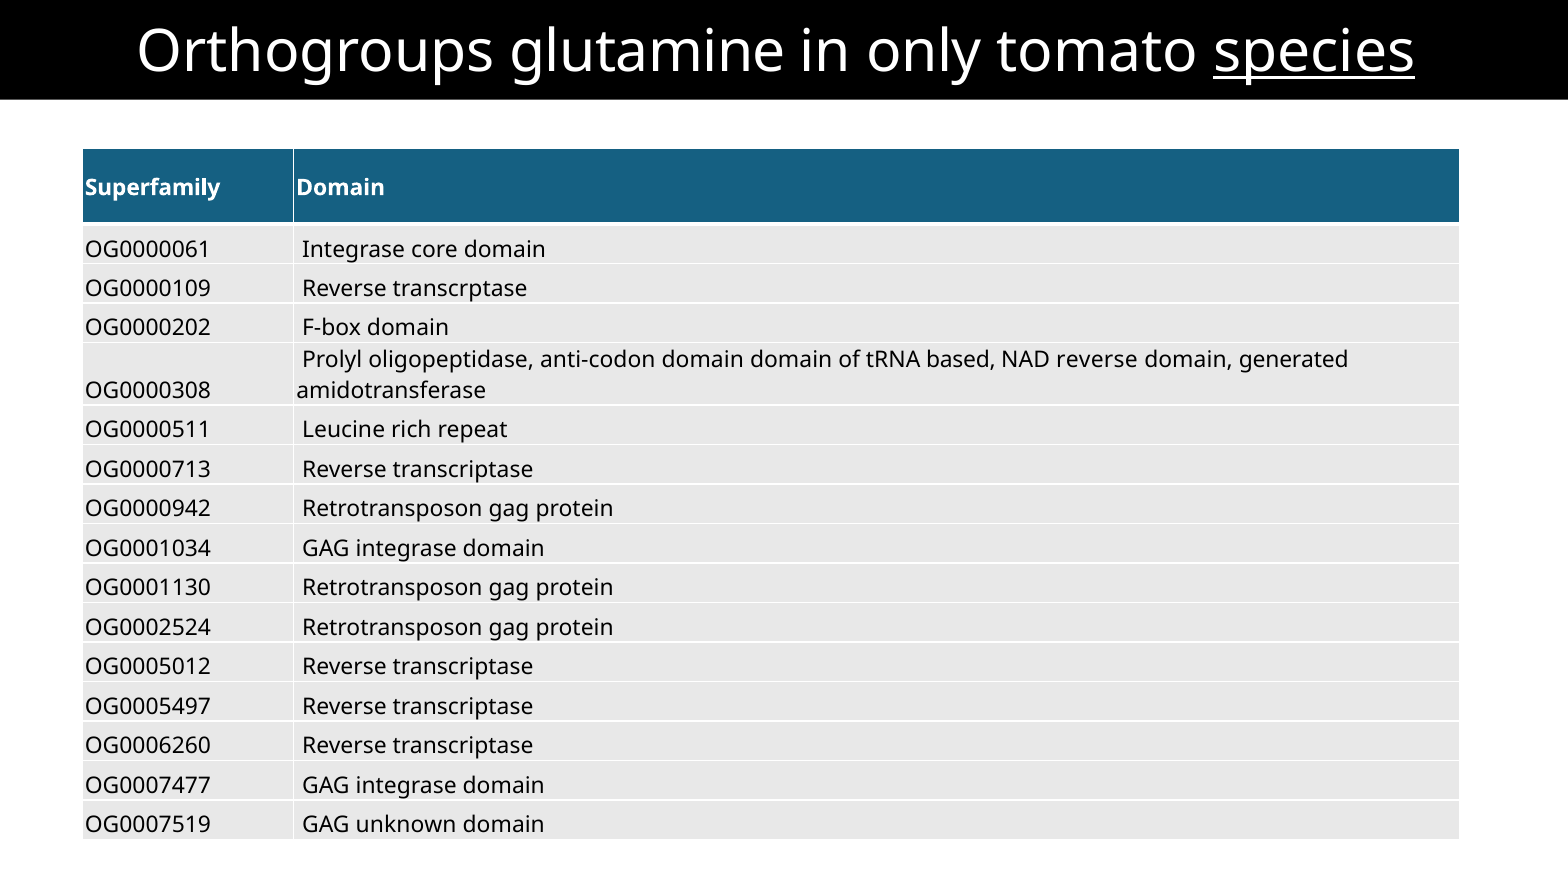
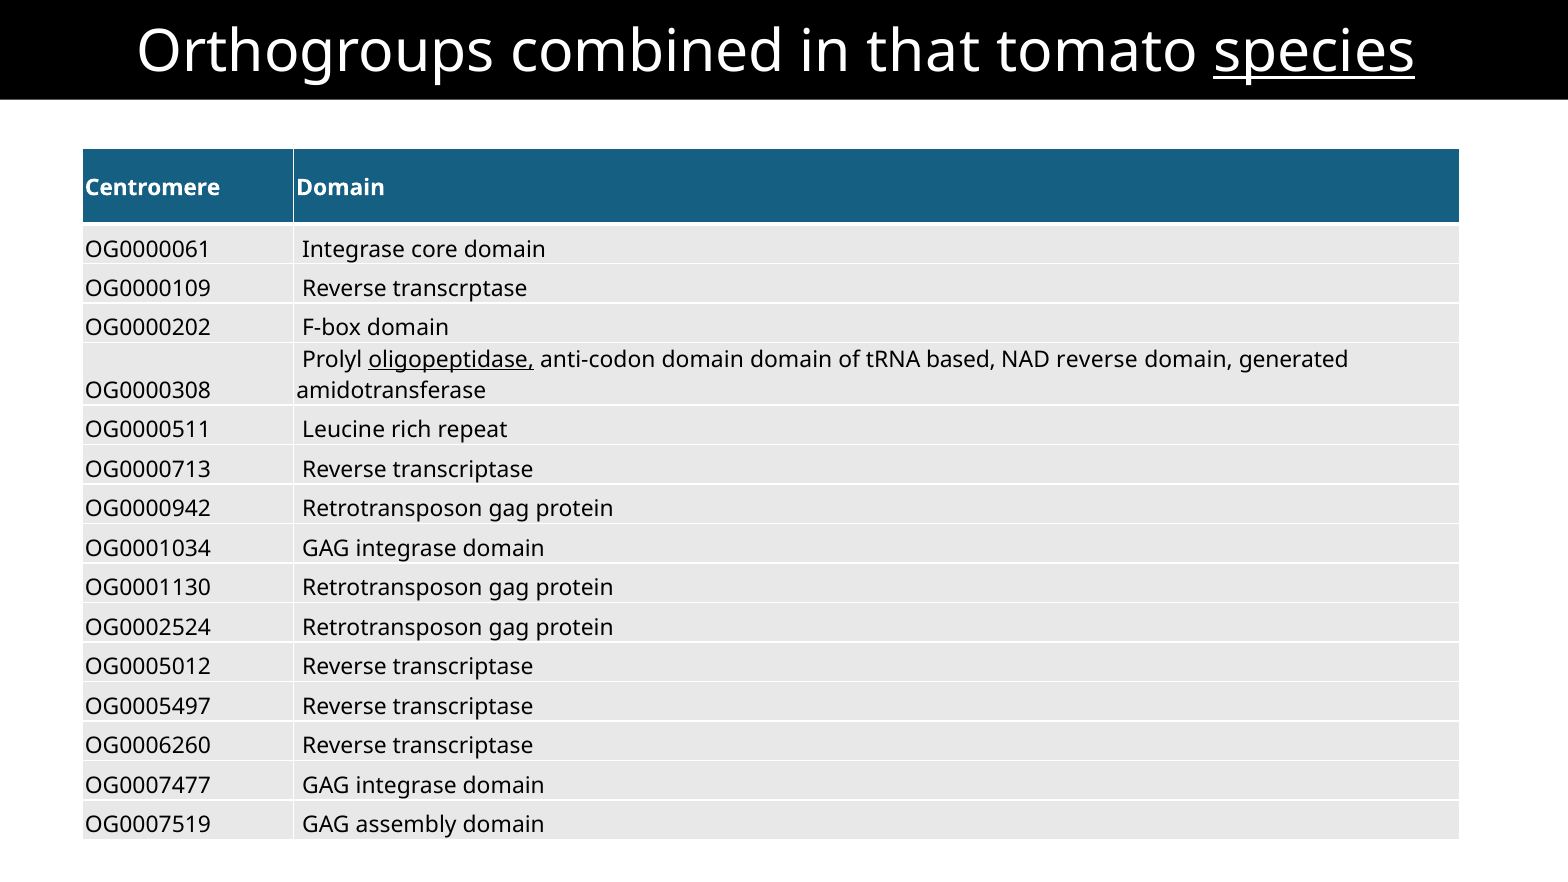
glutamine: glutamine -> combined (647, 52)
only: only -> that (924, 52)
Superfamily: Superfamily -> Centromere (153, 188)
oligopeptidase underline: none -> present (451, 360)
unknown: unknown -> assembly (406, 825)
